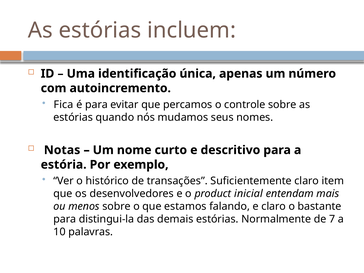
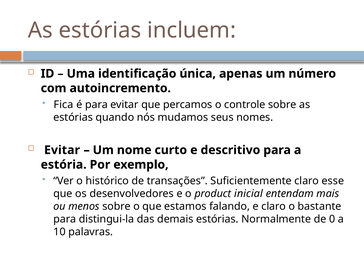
Notas: Notas -> Evitar (62, 150)
item: item -> esse (333, 181)
7: 7 -> 0 (332, 219)
